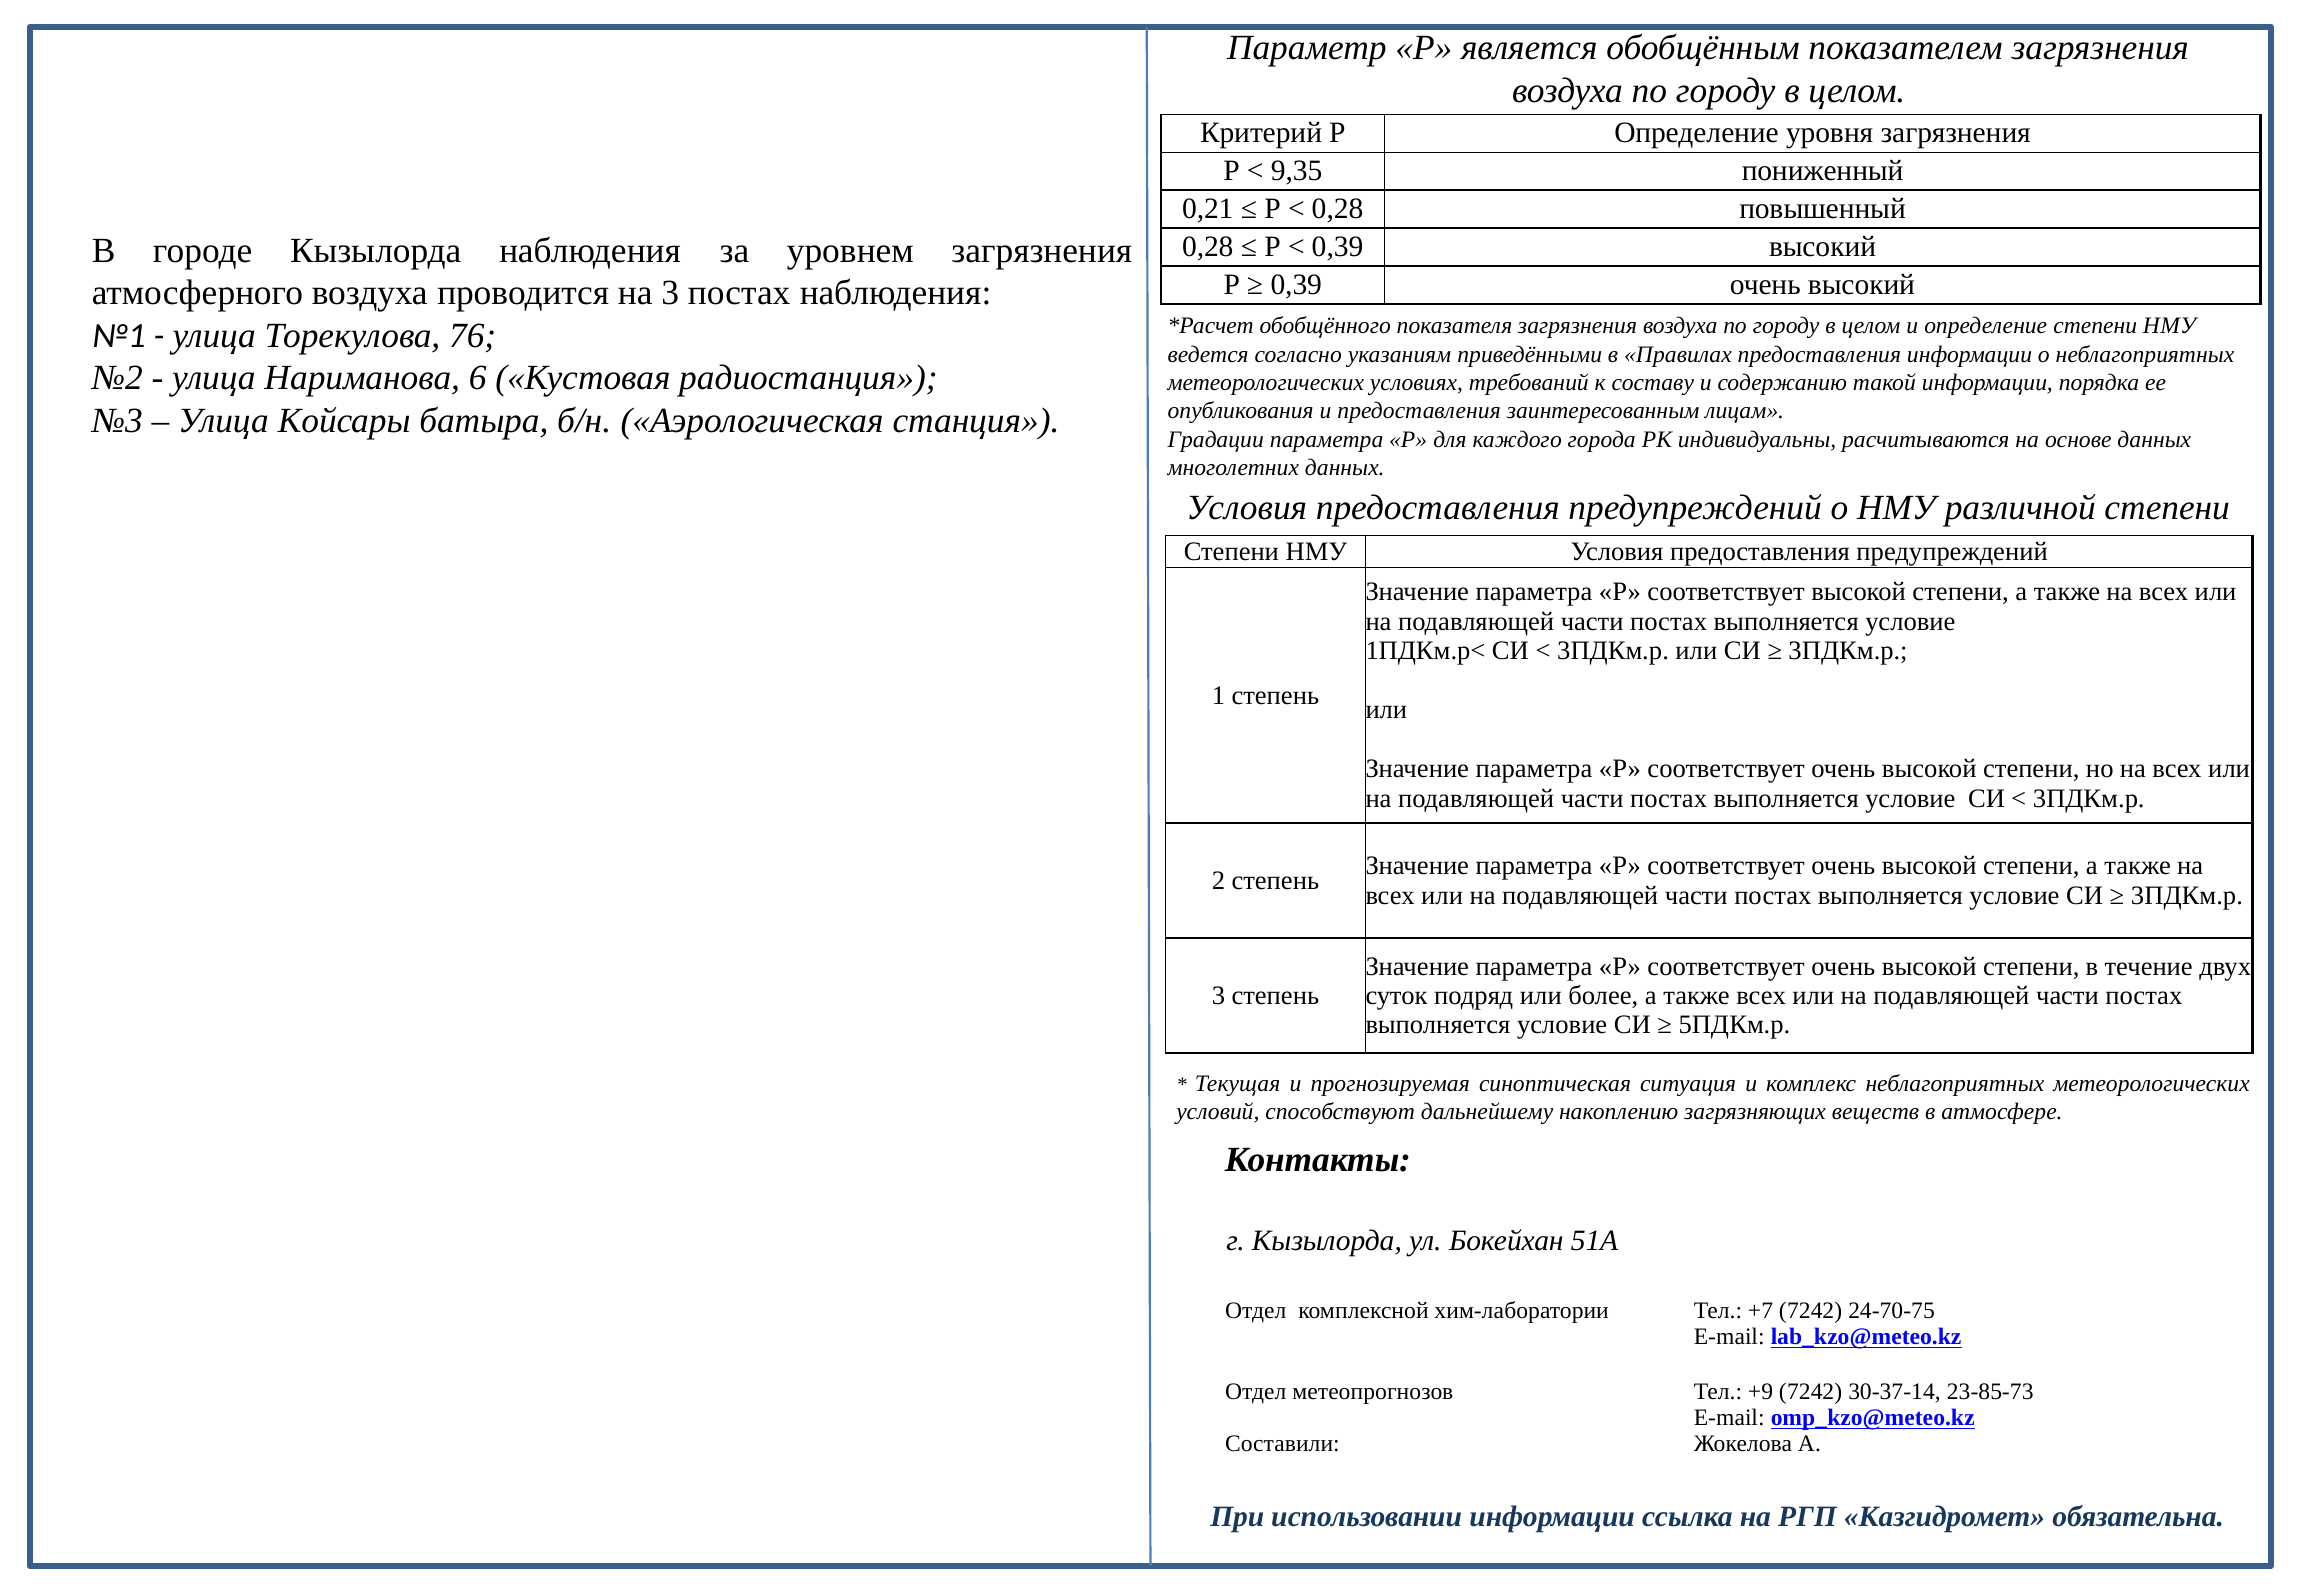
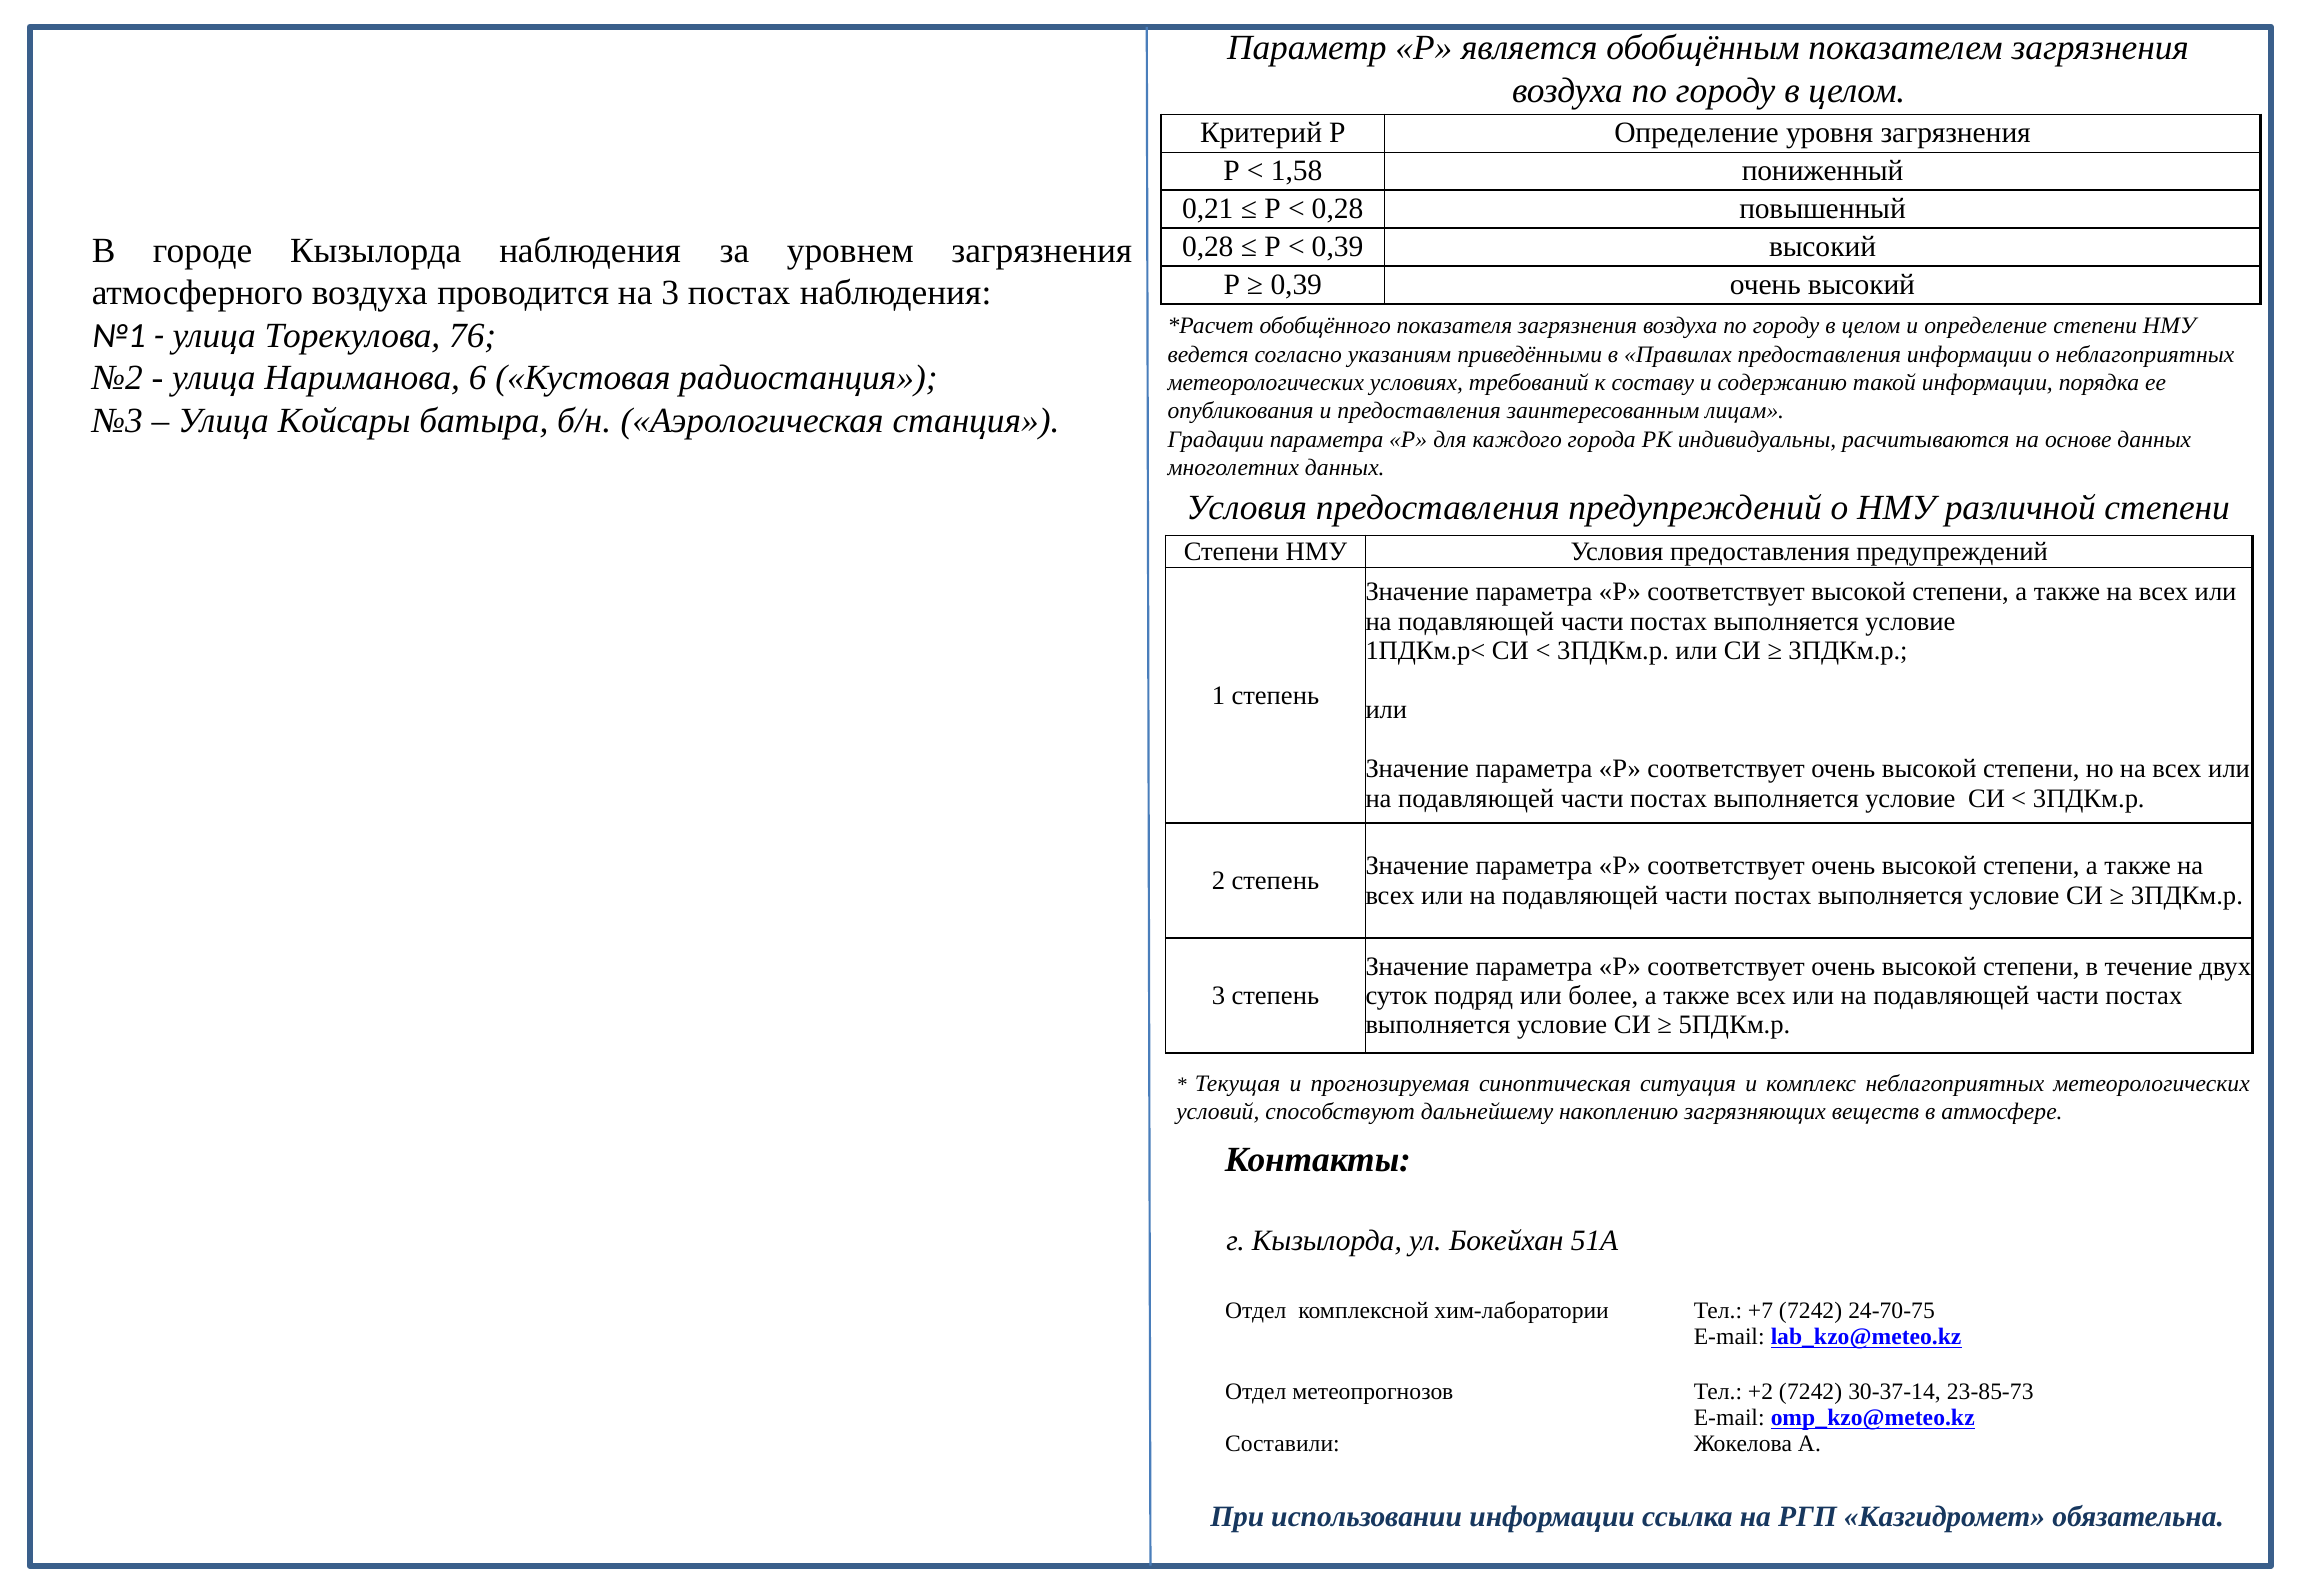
9,35: 9,35 -> 1,58 (1297, 171)
+9: +9 -> +2 (1761, 1392)
